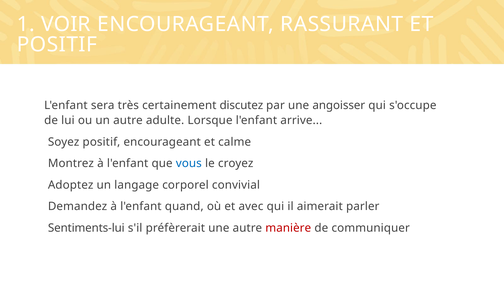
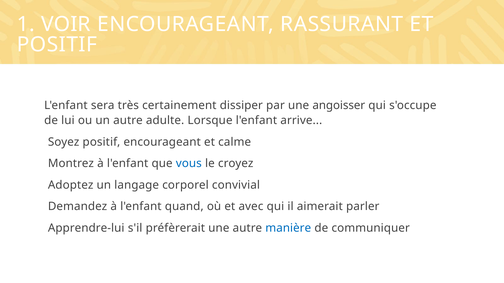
discutez: discutez -> dissiper (241, 105)
Sentiments-lui: Sentiments-lui -> Apprendre-lui (86, 228)
manière colour: red -> blue (288, 228)
